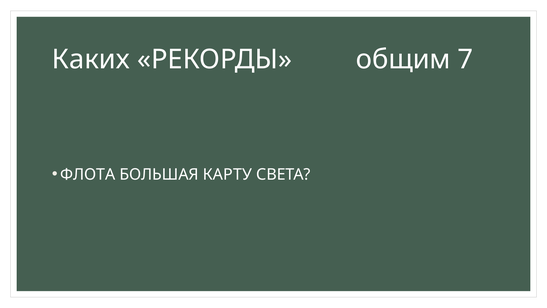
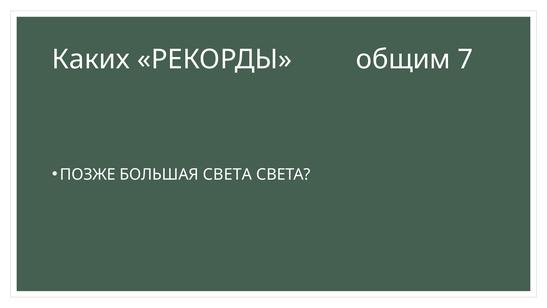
ФЛОТА: ФЛОТА -> ПОЗЖЕ (88, 174)
БОЛЬШАЯ КАРТУ: КАРТУ -> СВЕТА (227, 174)
